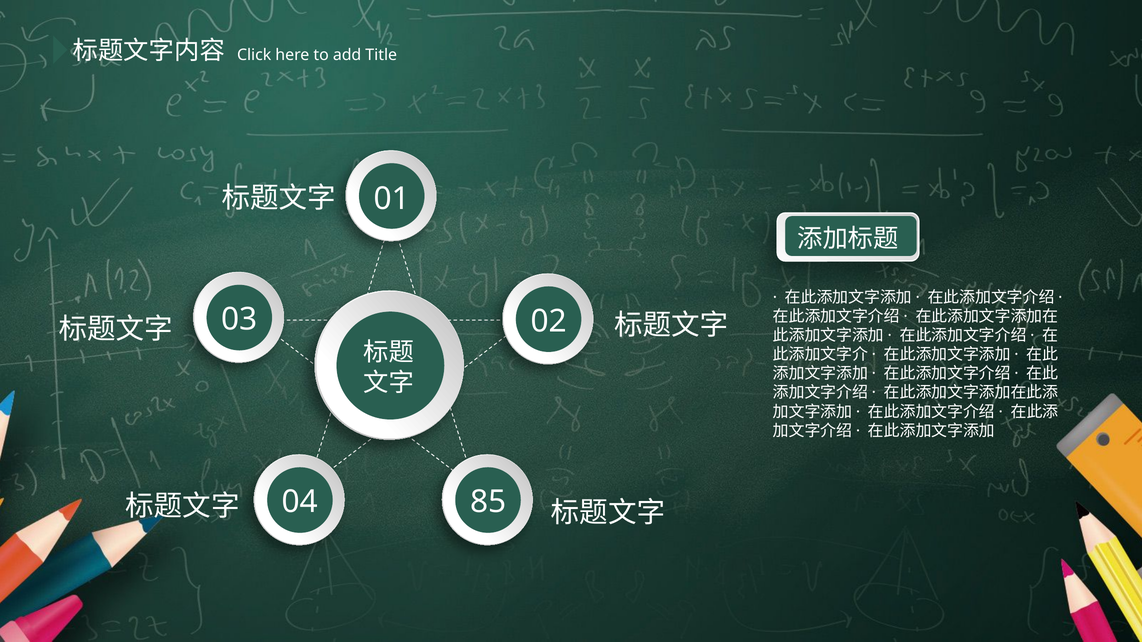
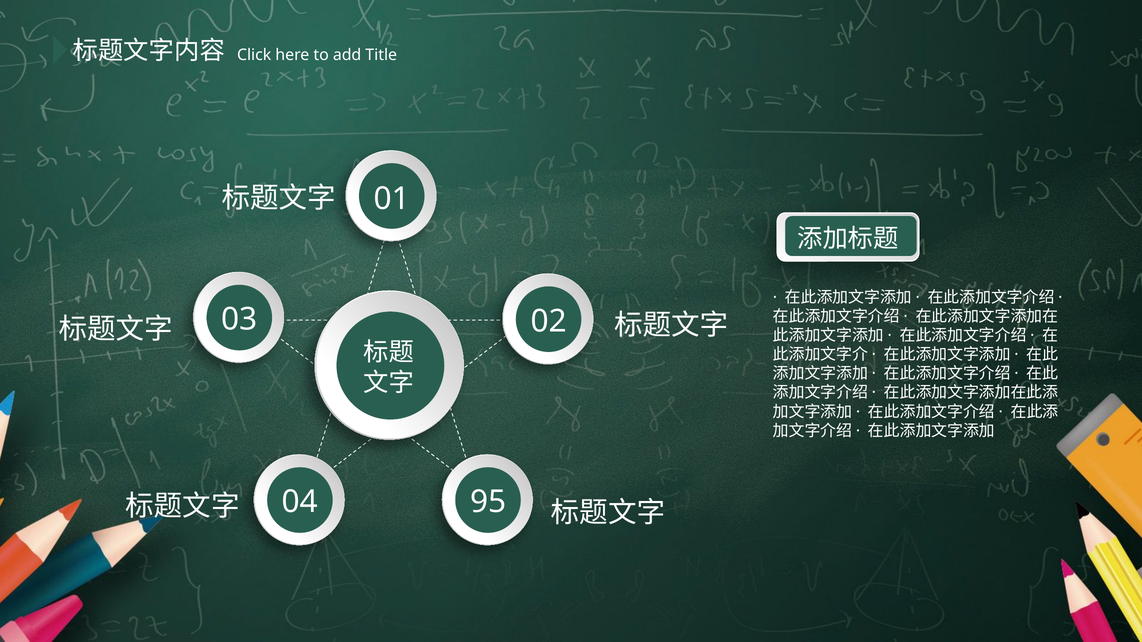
85: 85 -> 95 (488, 502)
